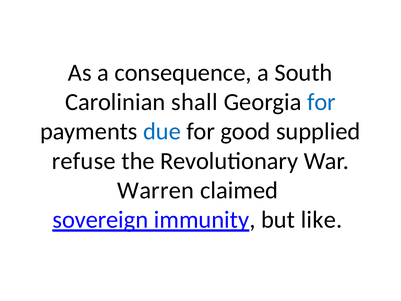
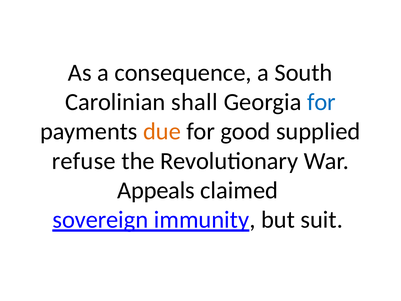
due colour: blue -> orange (162, 131)
Warren: Warren -> Appeals (156, 190)
like: like -> suit (322, 220)
